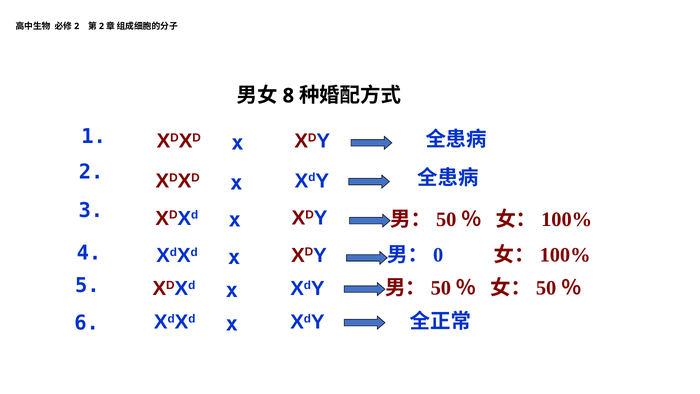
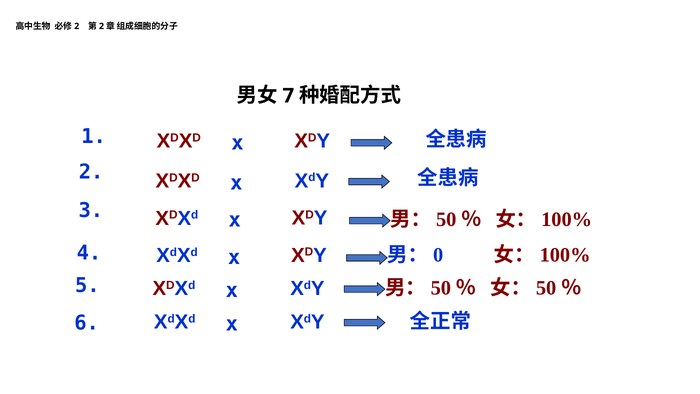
8: 8 -> 7 (288, 96)
